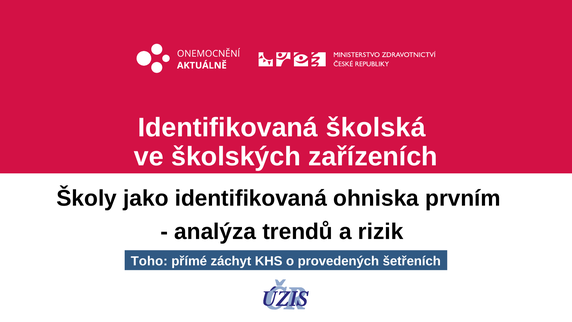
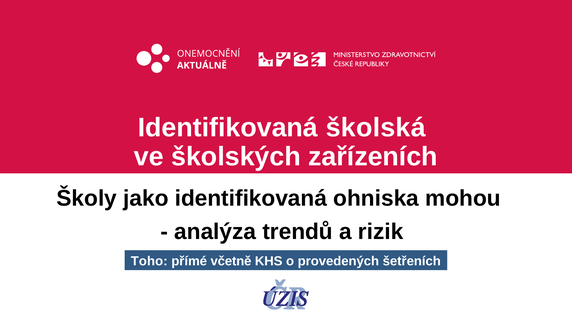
prvním: prvním -> mohou (463, 198)
záchyt: záchyt -> včetně (231, 261)
